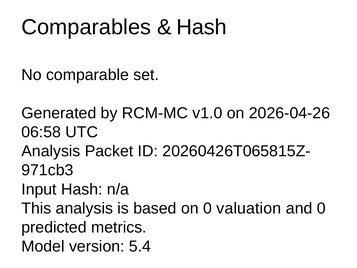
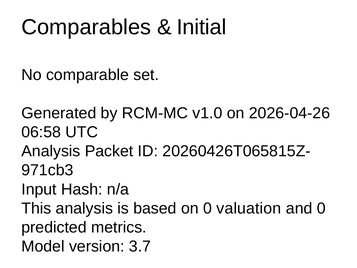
Hash: Hash -> Initial (201, 27)
5.4: 5.4 -> 3.7 (140, 246)
